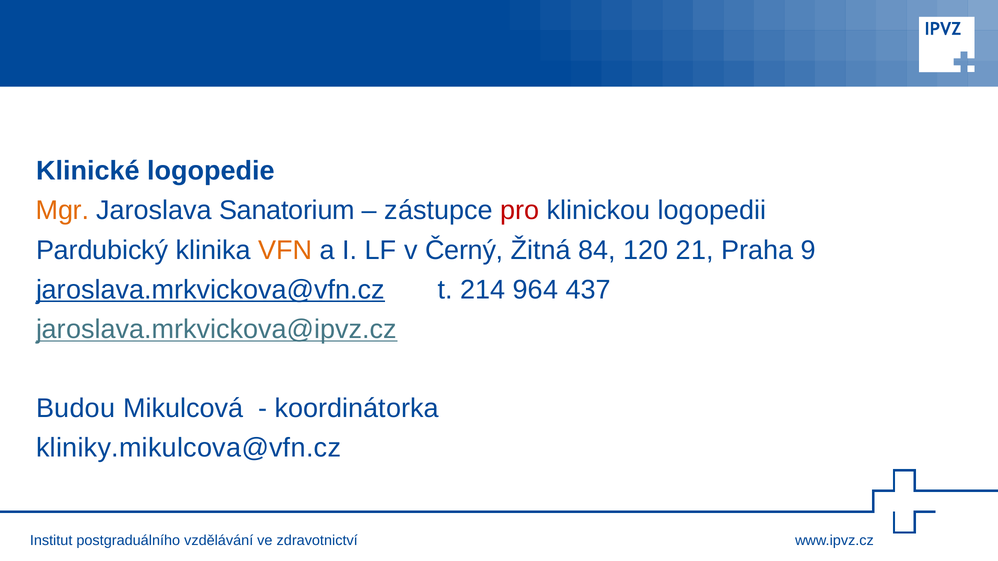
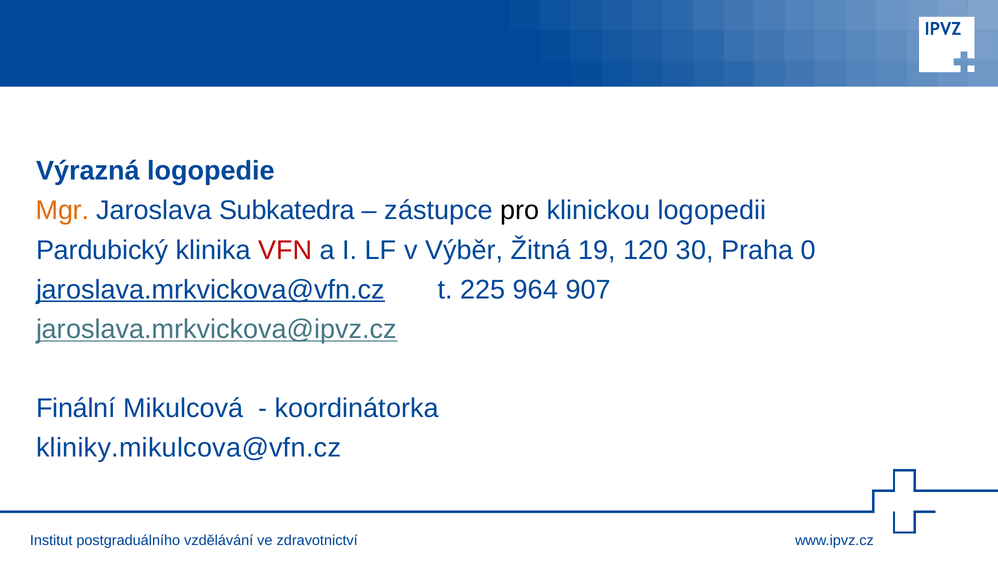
Klinické: Klinické -> Výrazná (88, 171)
Sanatorium: Sanatorium -> Subkatedra (287, 211)
pro colour: red -> black (520, 211)
VFN colour: orange -> red (285, 250)
Černý: Černý -> Výběr (464, 250)
84: 84 -> 19 (597, 250)
21: 21 -> 30 (695, 250)
9: 9 -> 0 (808, 250)
214: 214 -> 225 (483, 290)
437: 437 -> 907 (588, 290)
Budou: Budou -> Finální (76, 409)
